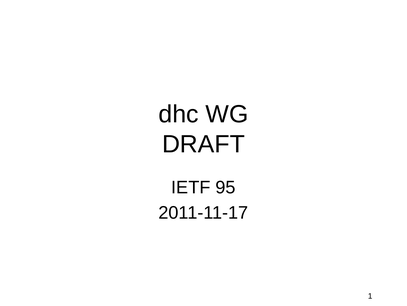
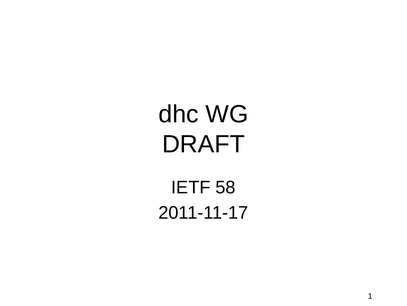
95: 95 -> 58 (226, 187)
